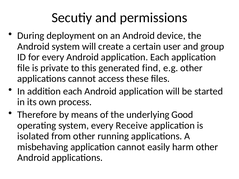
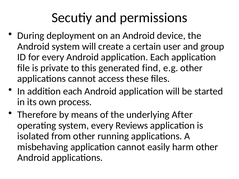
Good: Good -> After (182, 115)
Receive: Receive -> Reviews (132, 126)
